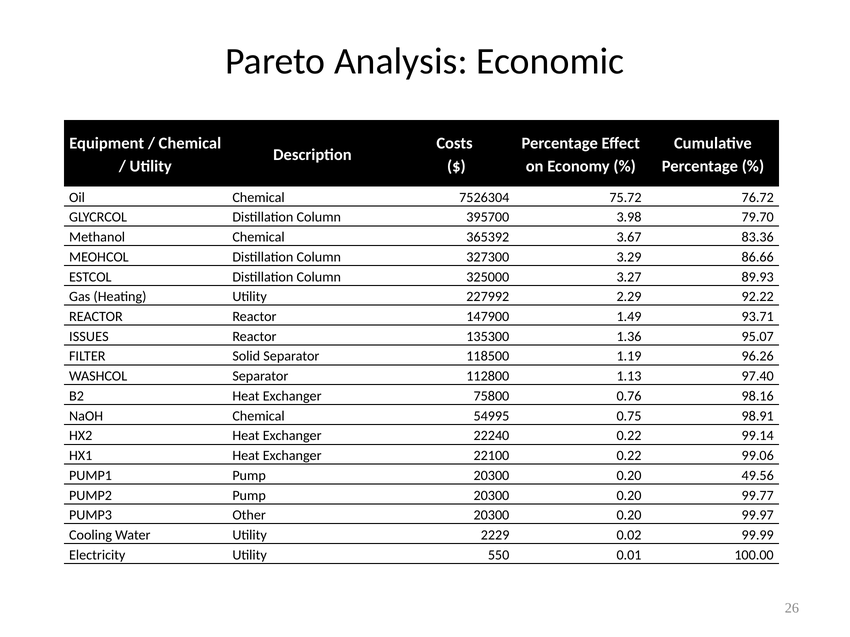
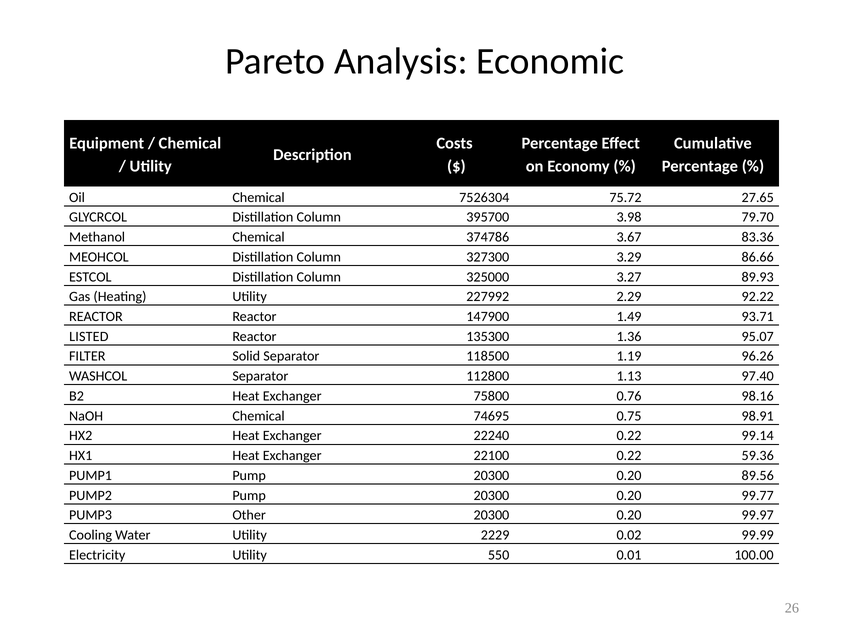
76.72: 76.72 -> 27.65 (758, 198)
365392: 365392 -> 374786 (488, 237)
ISSUES: ISSUES -> LISTED (89, 337)
54995: 54995 -> 74695 (491, 416)
99.06: 99.06 -> 59.36 (758, 456)
49.56: 49.56 -> 89.56 (758, 476)
